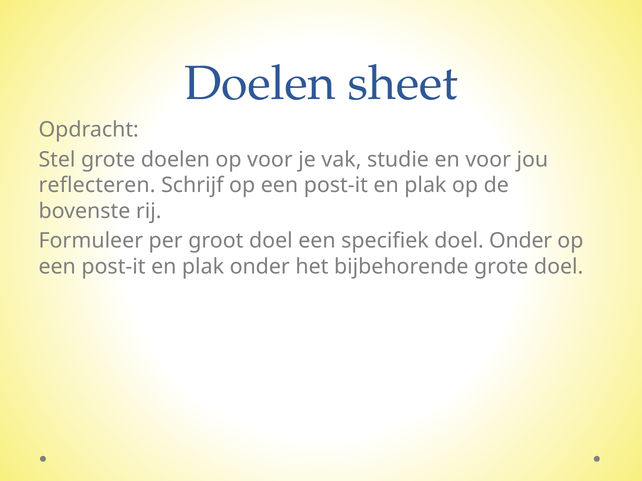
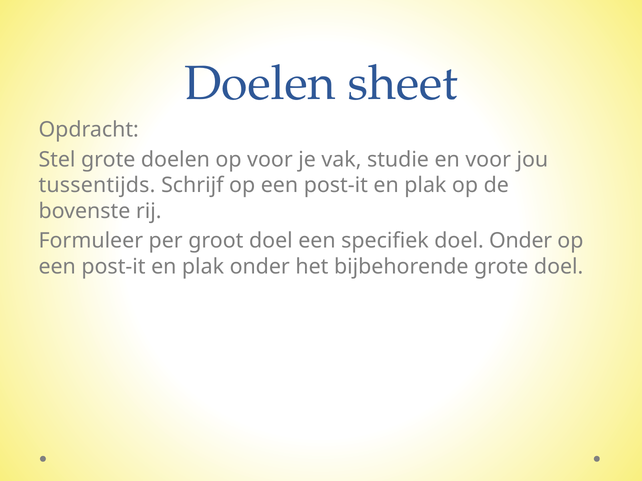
reflecteren: reflecteren -> tussentijds (97, 186)
